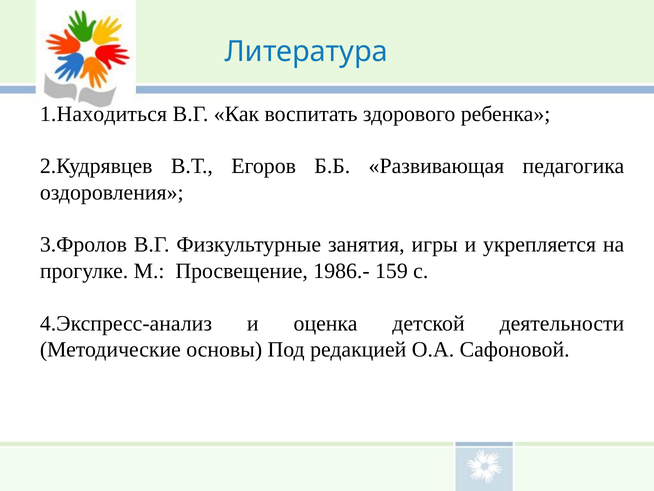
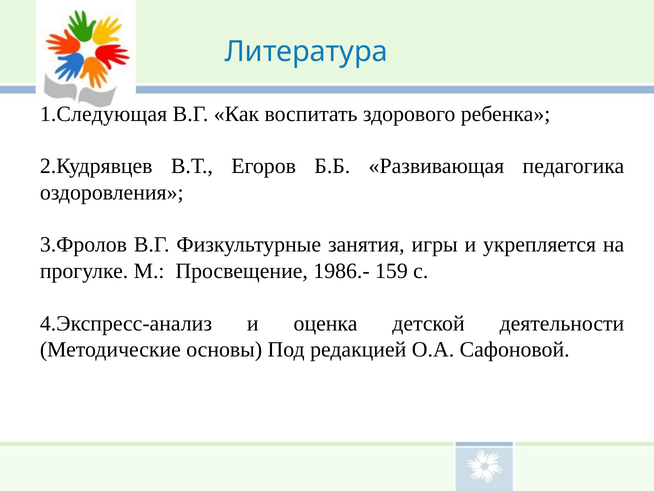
1.Находиться: 1.Находиться -> 1.Следующая (104, 114)
